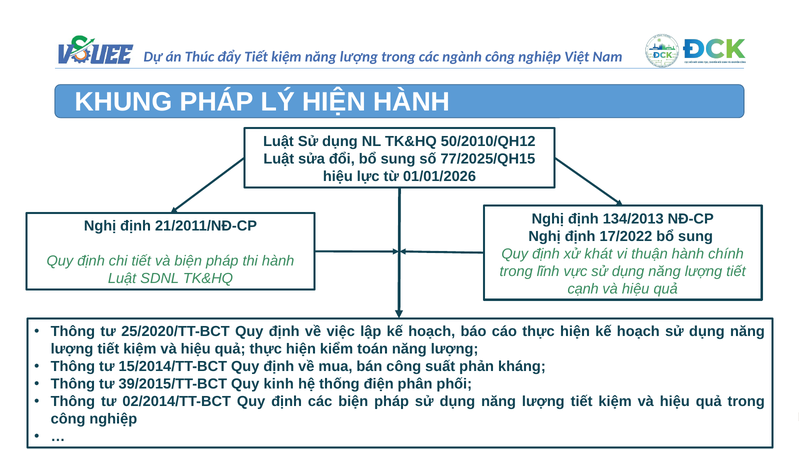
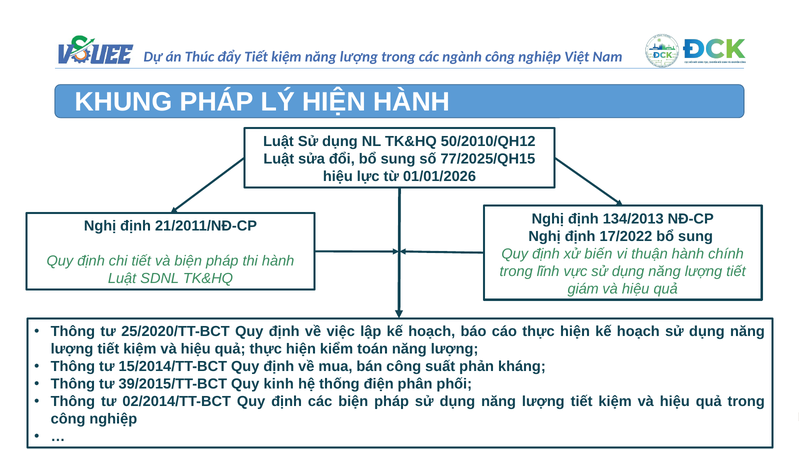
khát: khát -> biến (598, 254)
cạnh: cạnh -> giám (583, 289)
